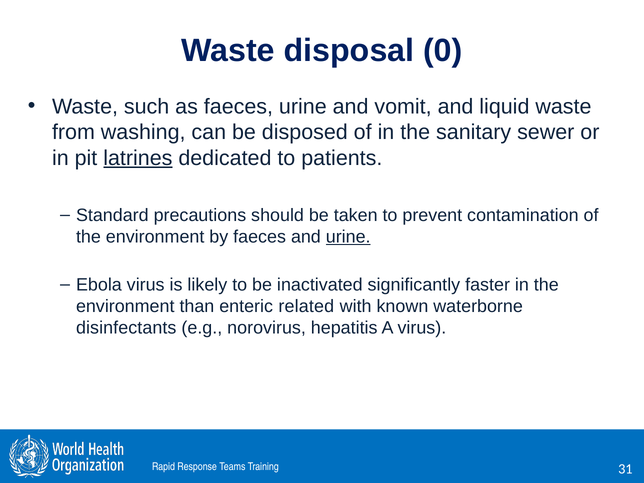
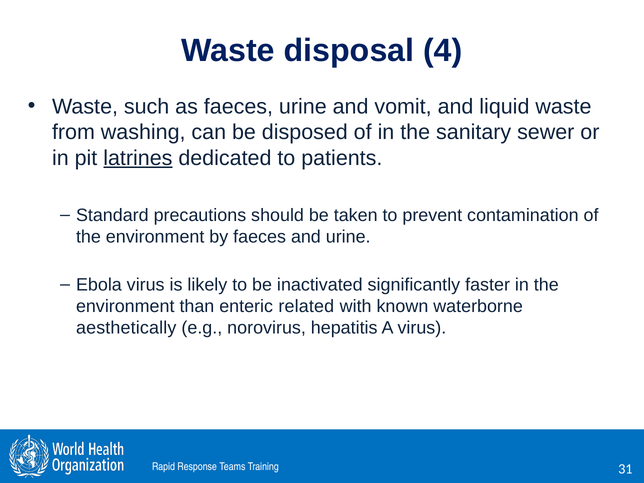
0: 0 -> 4 (443, 51)
urine underline: present -> none (348, 237)
disinfectants: disinfectants -> aesthetically (126, 328)
